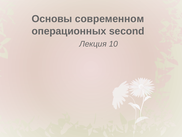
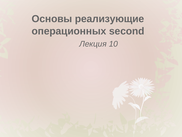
современном: современном -> реализующие (110, 19)
